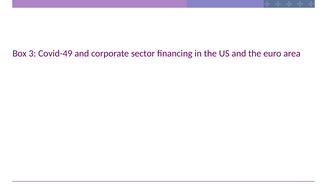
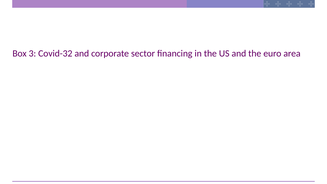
Covid-49: Covid-49 -> Covid-32 (55, 53)
